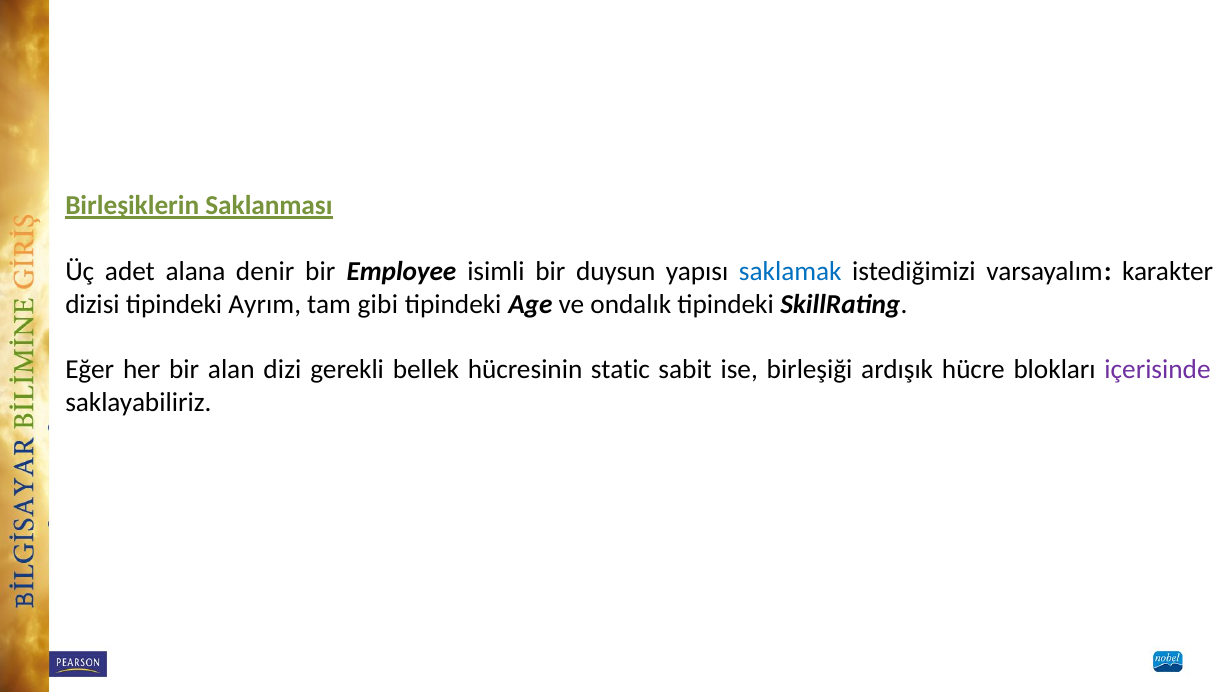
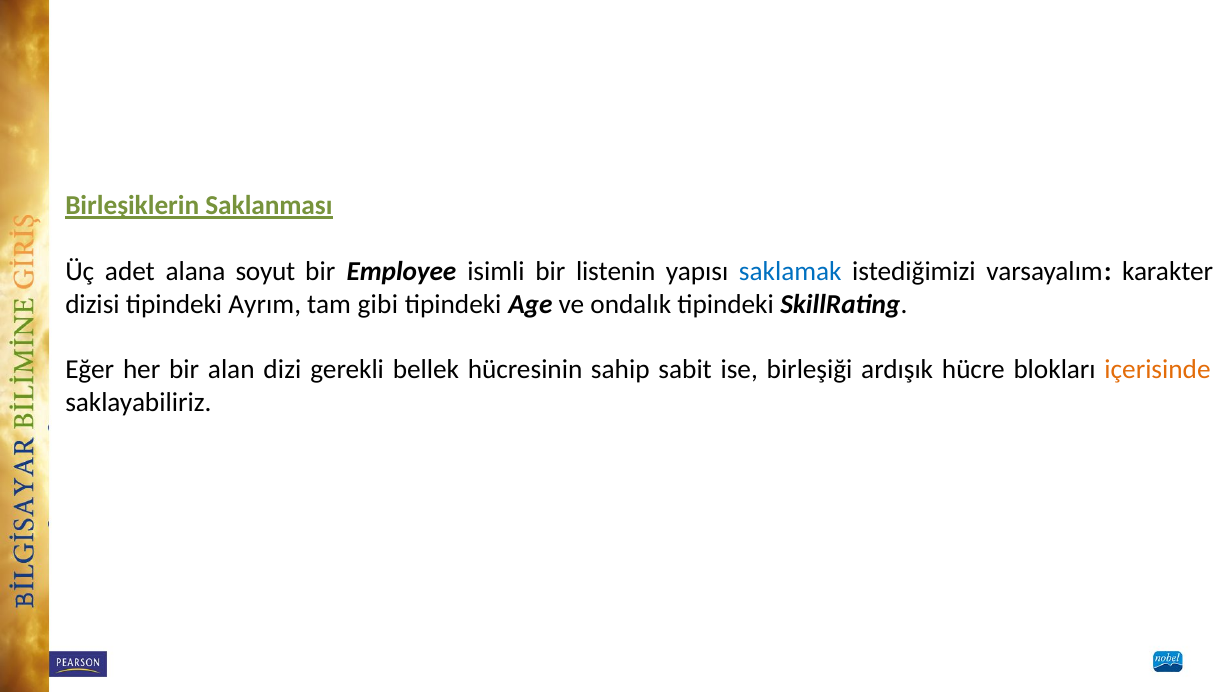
denir: denir -> soyut (265, 271)
duysun: duysun -> listenin (616, 271)
static: static -> sahip (620, 370)
içerisinde colour: purple -> orange (1158, 370)
